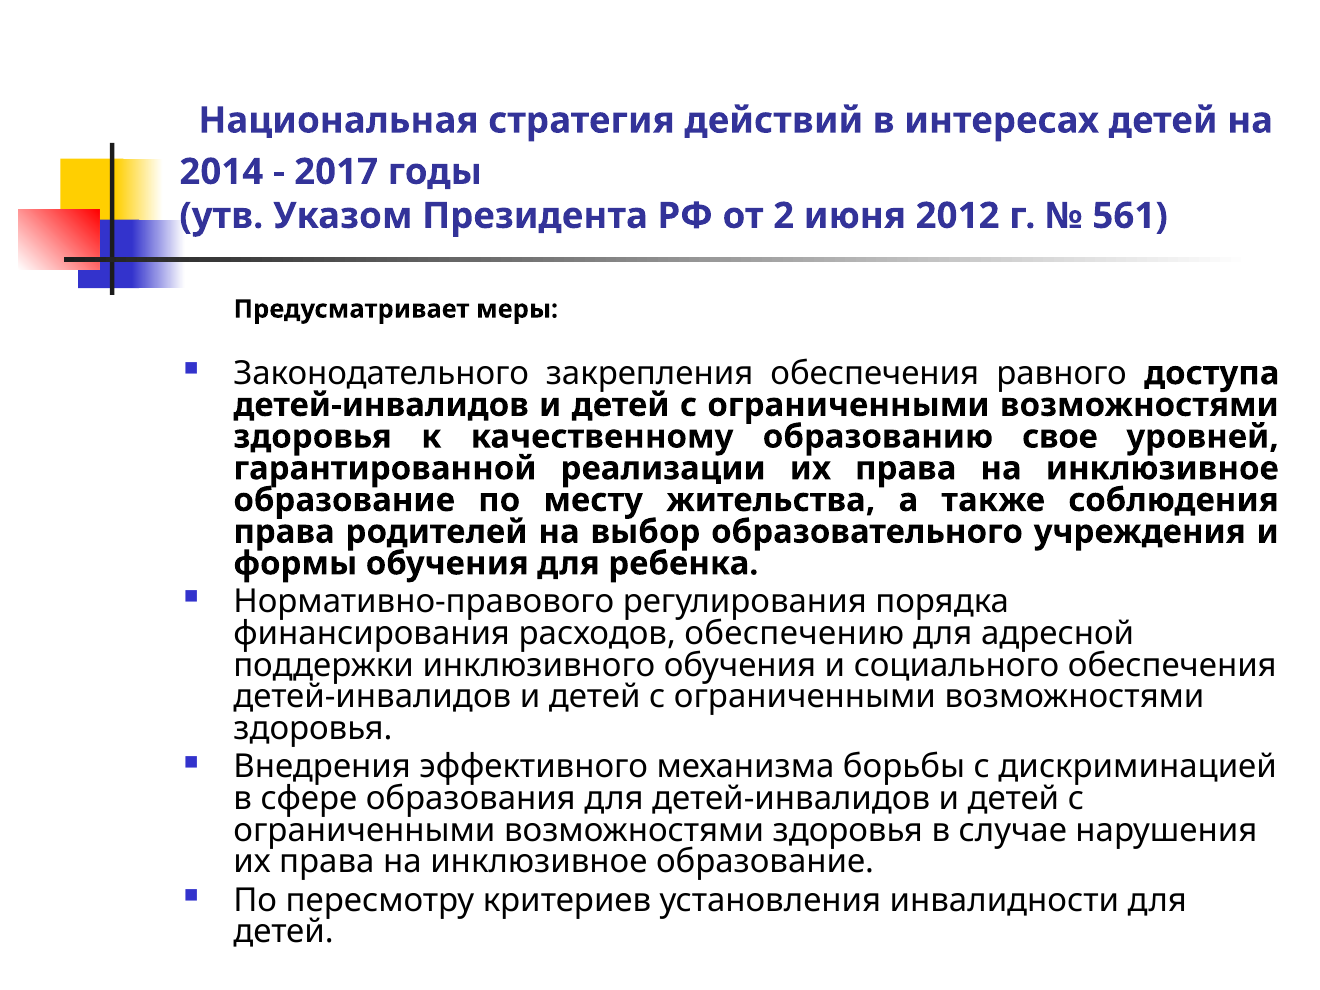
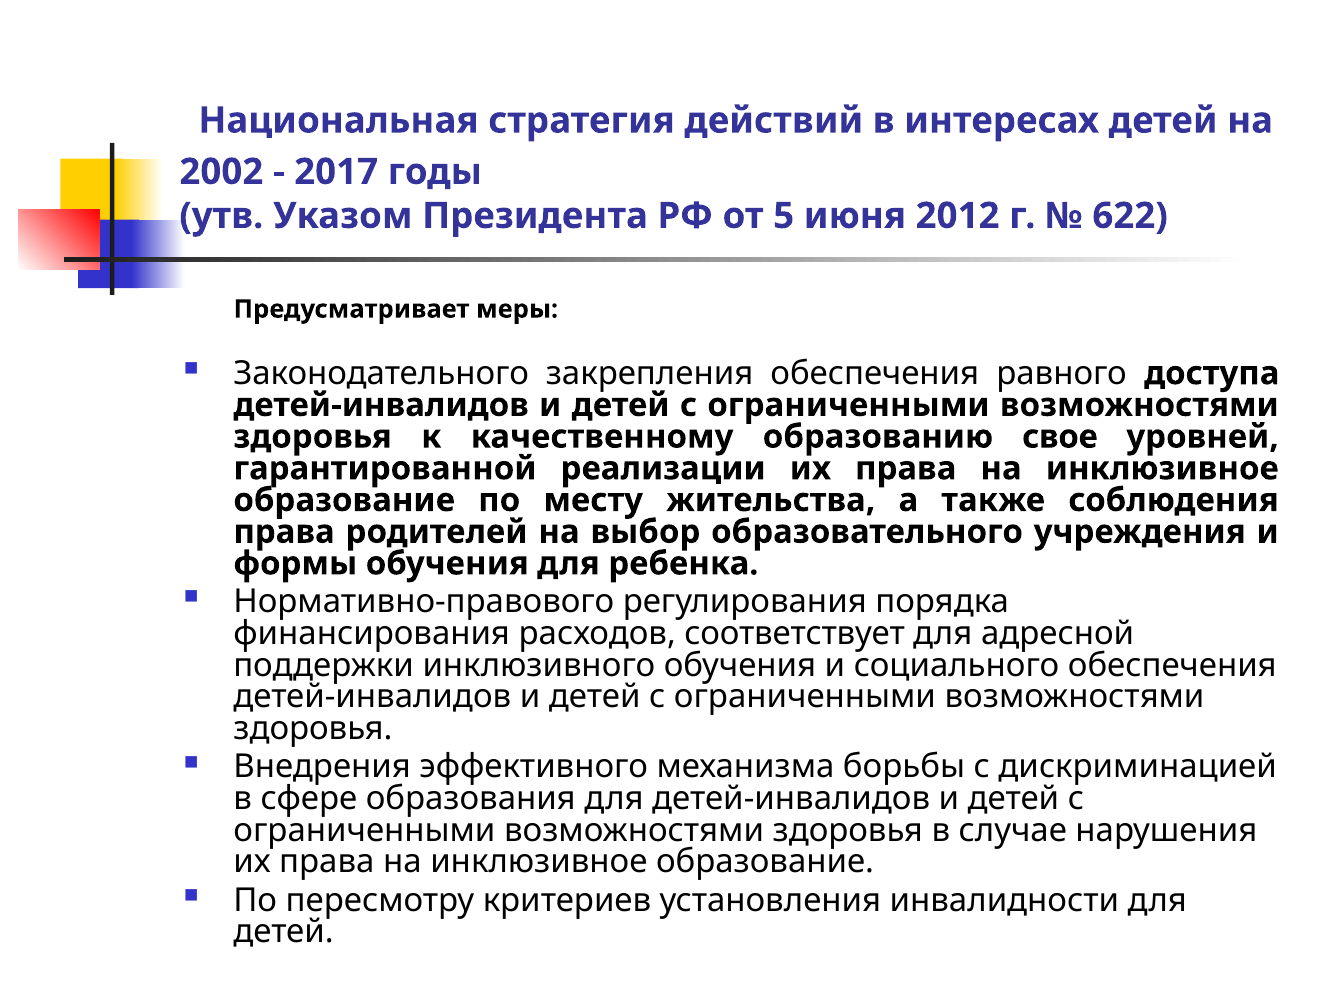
2014: 2014 -> 2002 (221, 172)
2: 2 -> 5 (784, 216)
561: 561 -> 622 (1130, 216)
обеспечению: обеспечению -> соответствует (795, 634)
